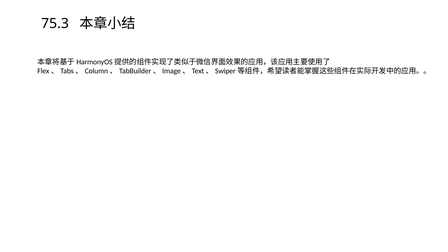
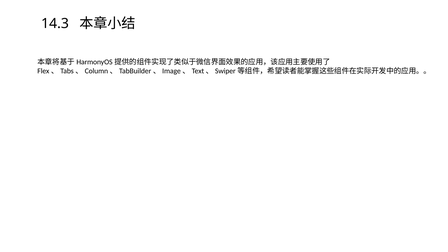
75.3: 75.3 -> 14.3 (55, 23)
